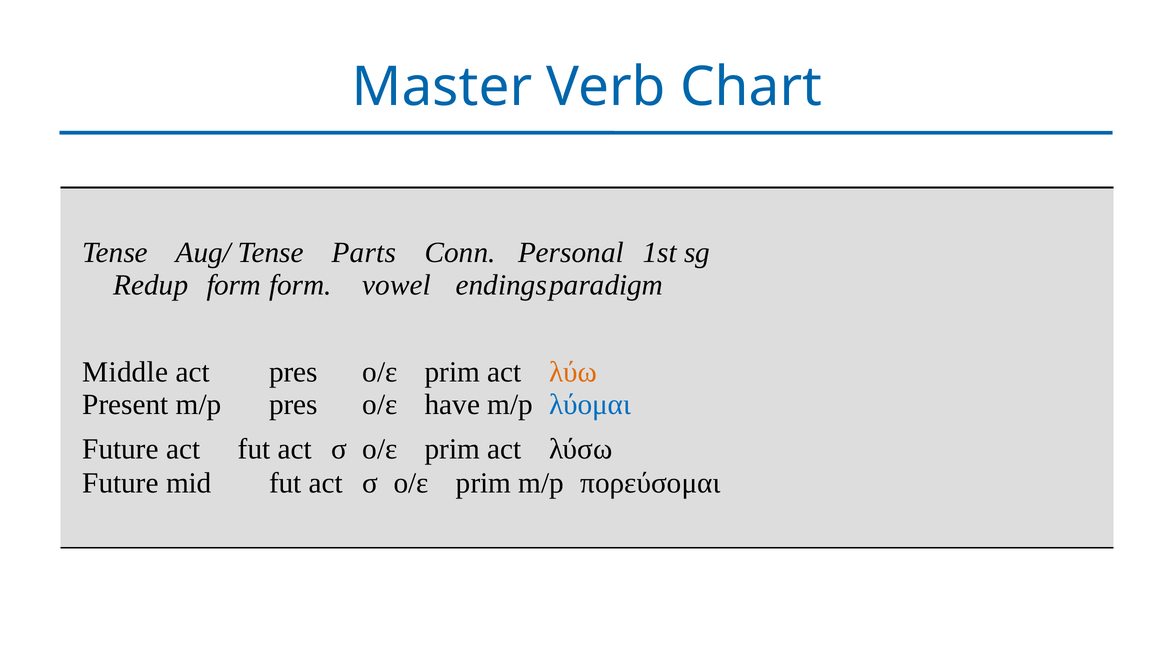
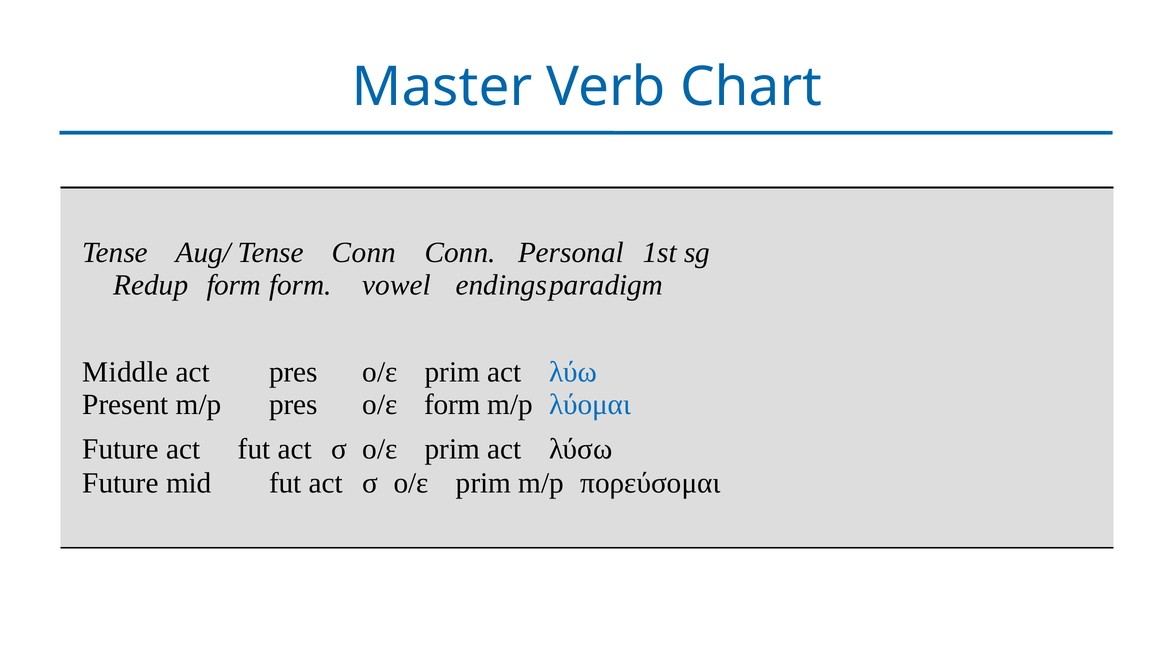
Parts: Parts -> Conn (364, 253)
λύω colour: orange -> blue (573, 372)
ο/ε have: have -> form (453, 405)
